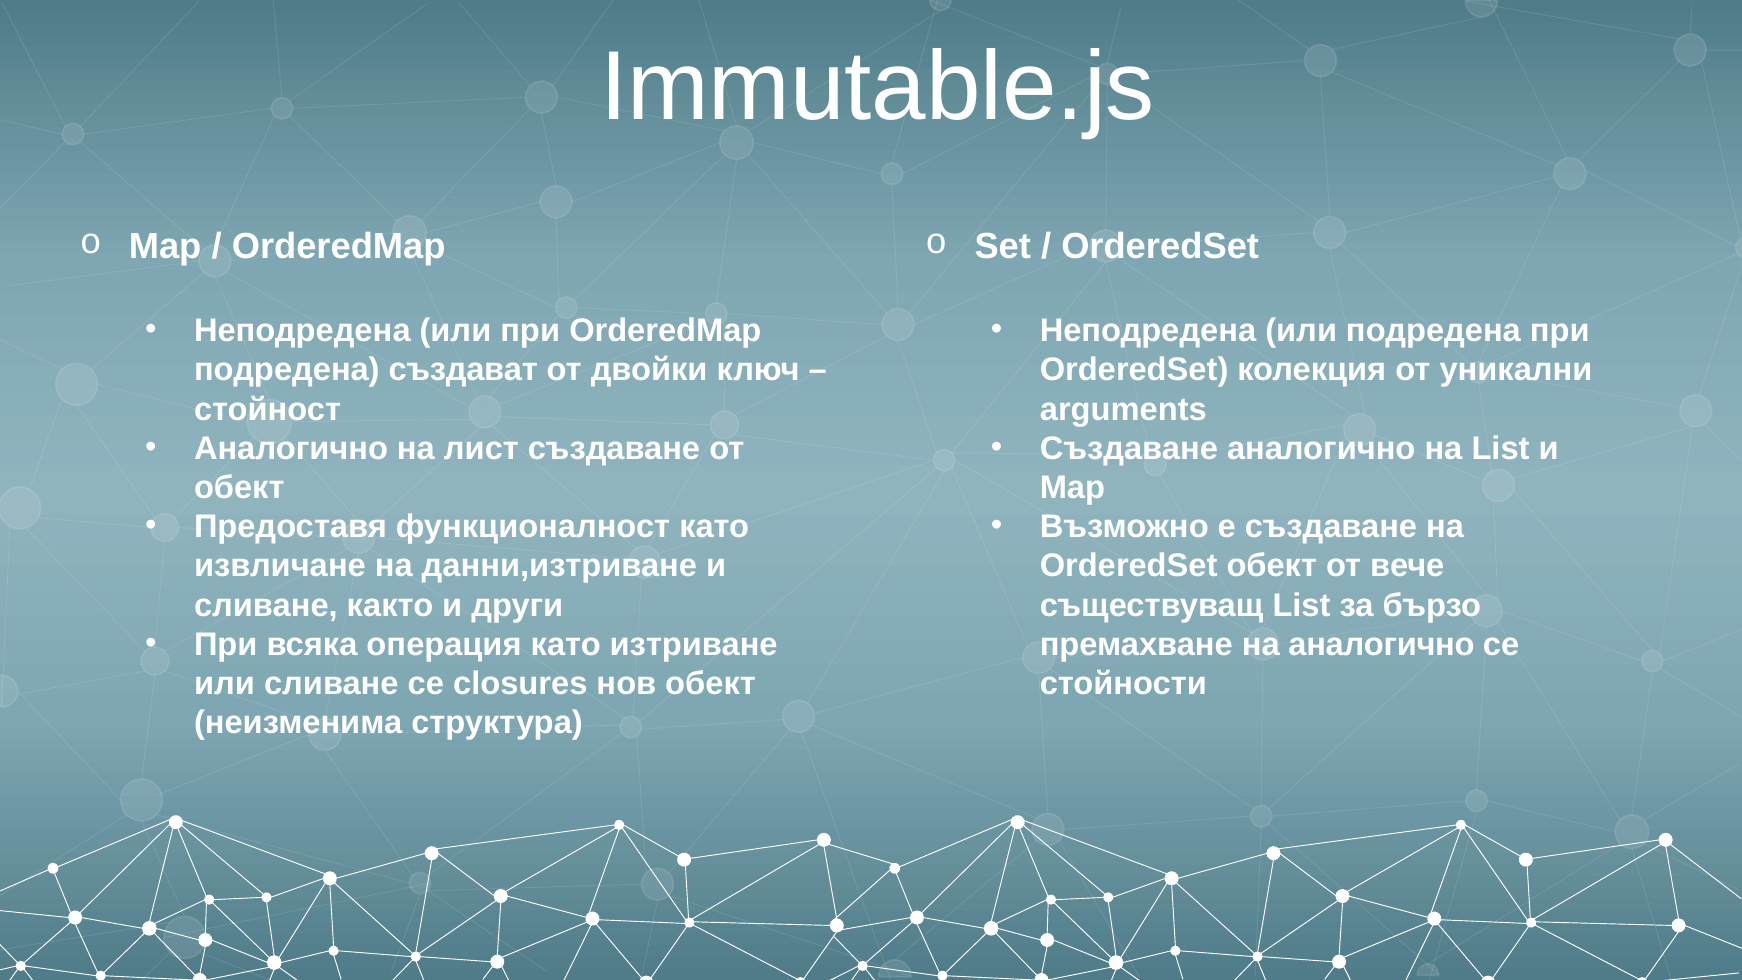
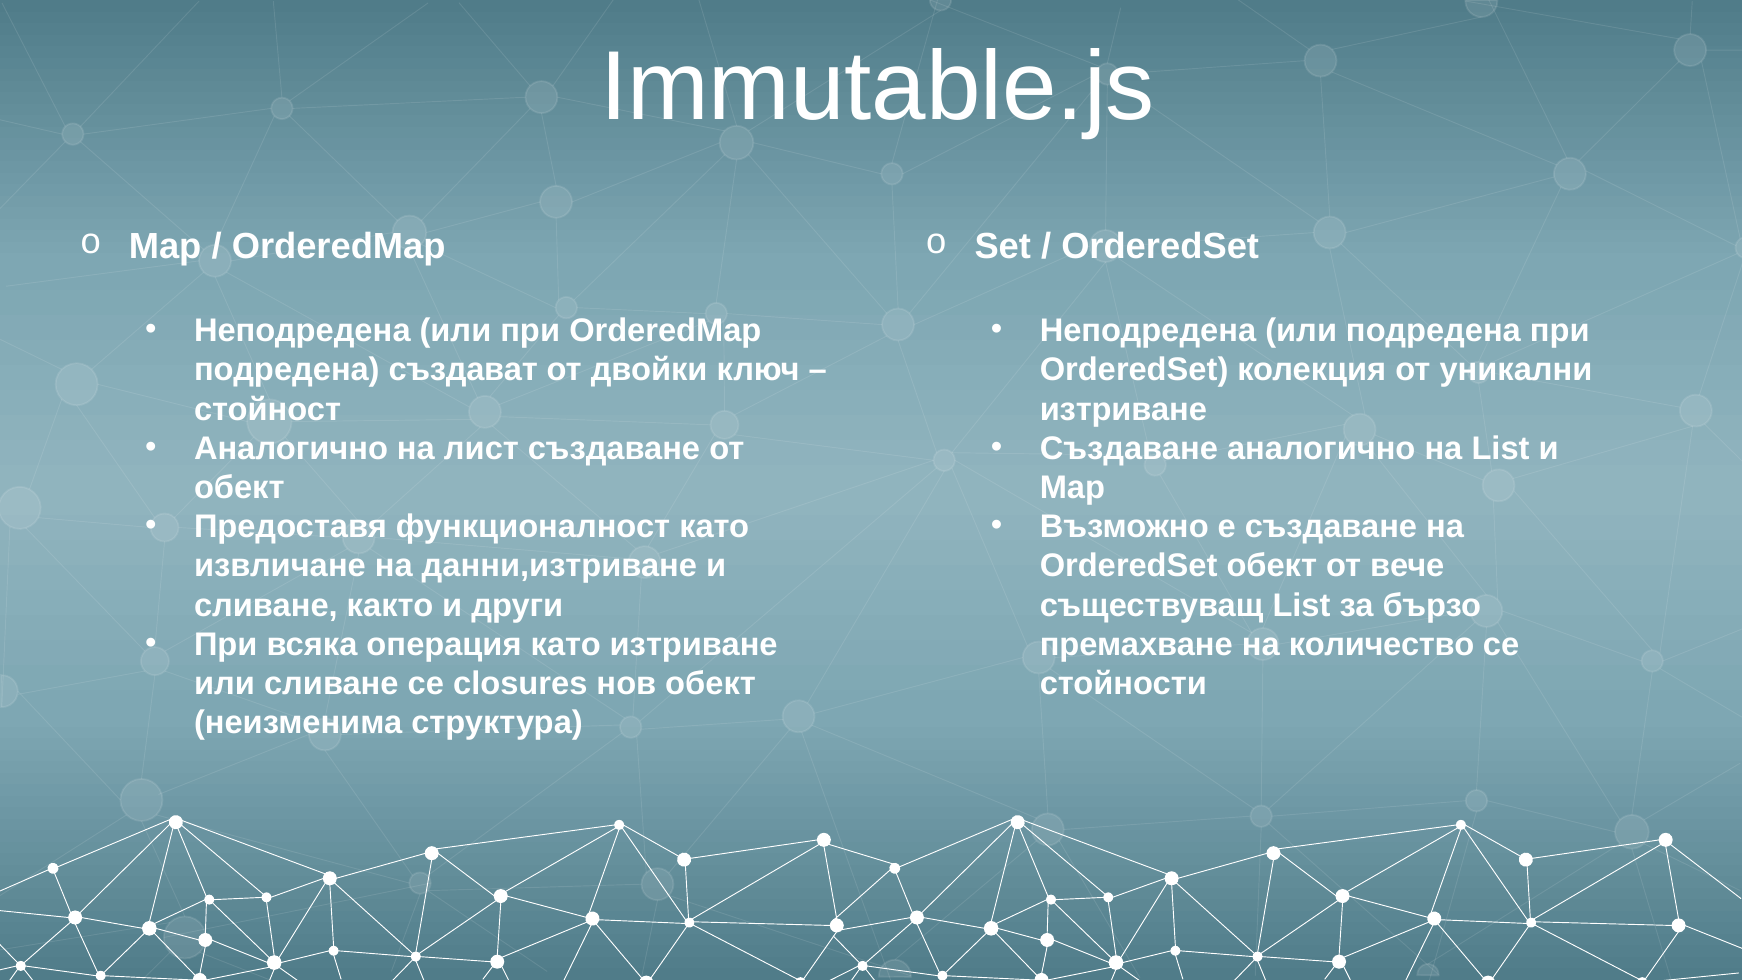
arguments: arguments -> изтриване (1123, 409)
на аналогично: аналогично -> количество (1381, 644)
